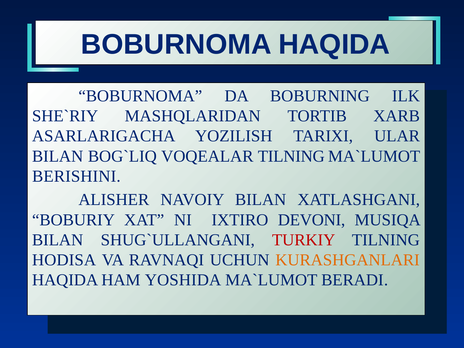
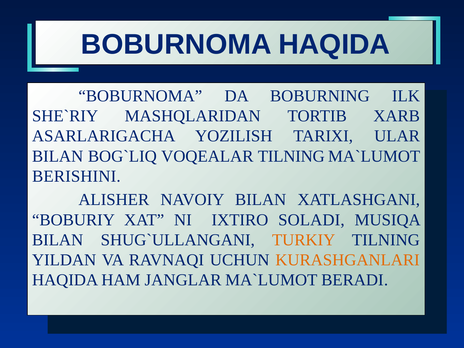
DEVONI: DEVONI -> SOLADI (311, 220)
TURKIY colour: red -> orange (304, 240)
HODISA: HODISA -> YILDAN (64, 260)
YOSHIDA: YOSHIDA -> JANGLAR (183, 280)
